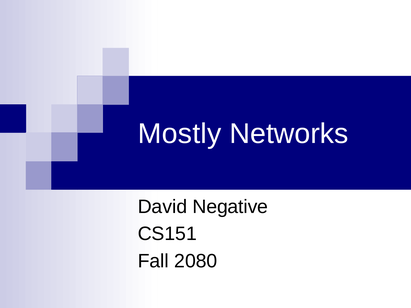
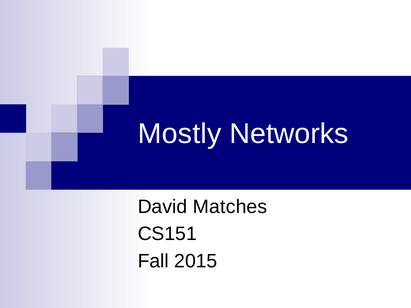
Negative: Negative -> Matches (230, 207)
2080: 2080 -> 2015 (196, 261)
